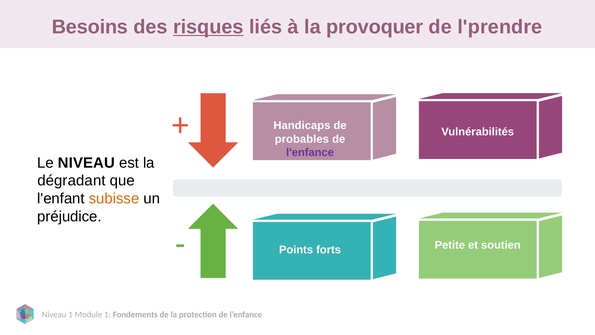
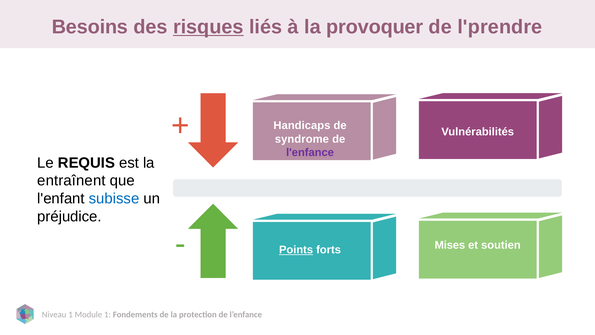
probables: probables -> syndrome (302, 139)
Le NIVEAU: NIVEAU -> REQUIS (86, 163)
dégradant: dégradant -> entraînent (71, 181)
subisse colour: orange -> blue (114, 198)
Points underline: none -> present (296, 250)
Petite: Petite -> Mises (450, 245)
